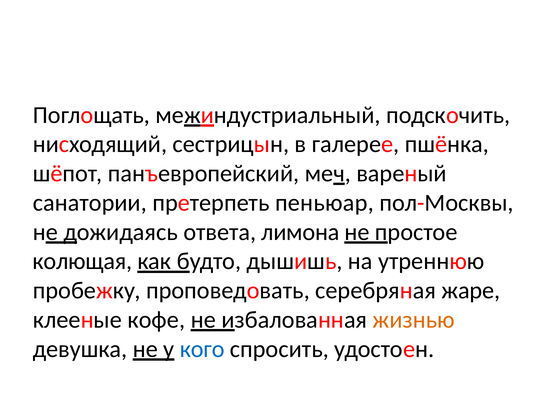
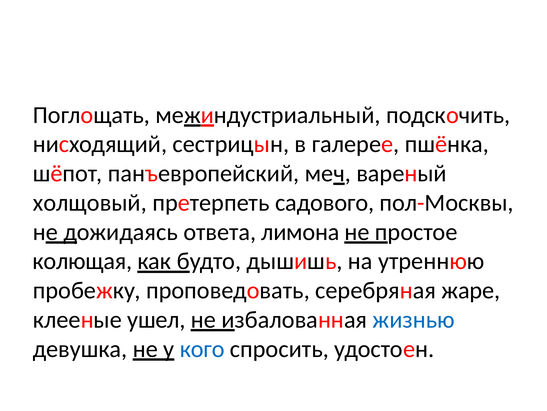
санатории: санатории -> холщовый (90, 202)
пеньюар: пеньюар -> садового (325, 202)
кофе: кофе -> ушел (156, 319)
жизнью colour: orange -> blue (414, 319)
